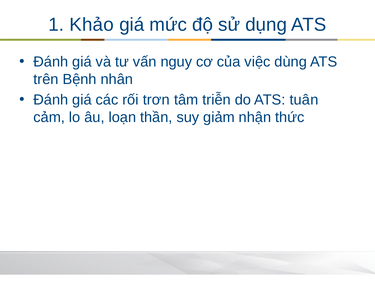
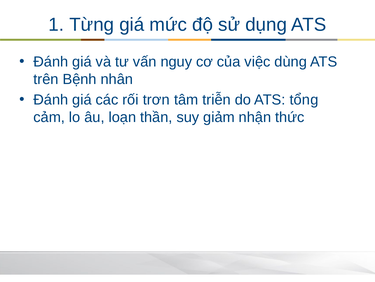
Khảo: Khảo -> Từng (92, 25)
tuân: tuân -> tổng (304, 100)
